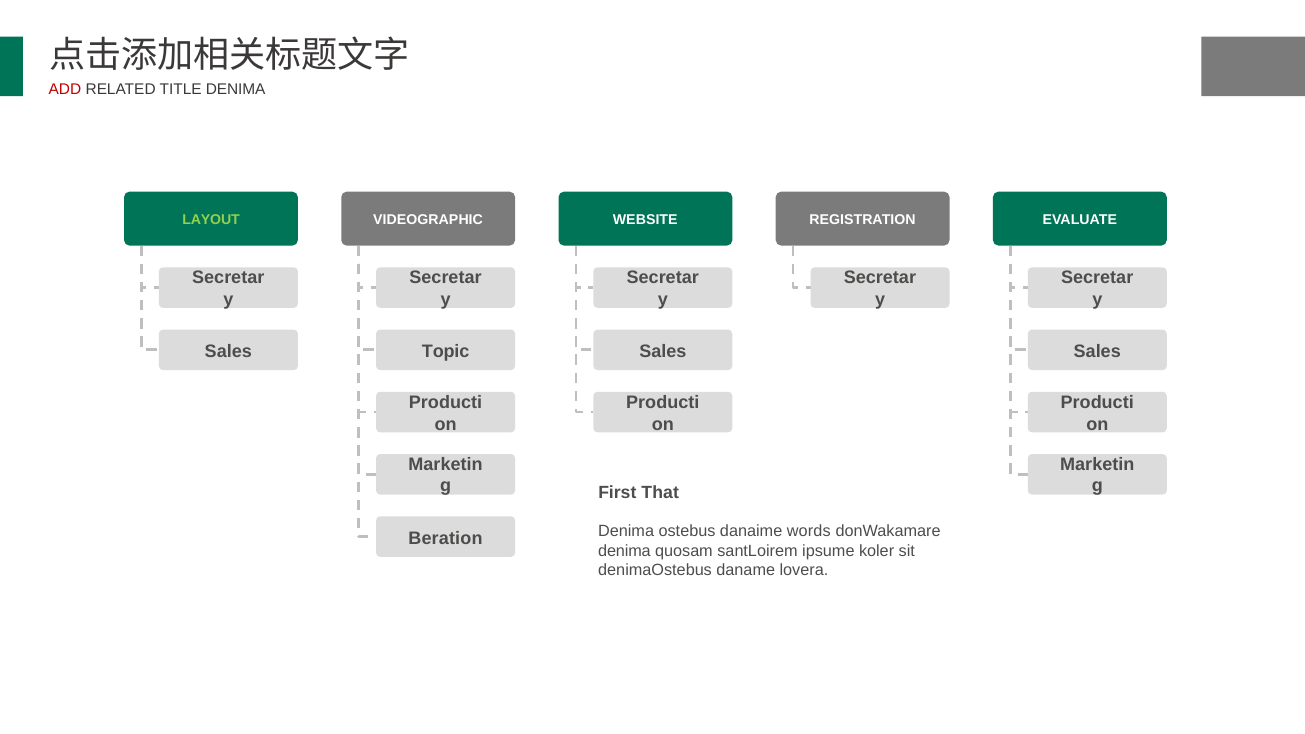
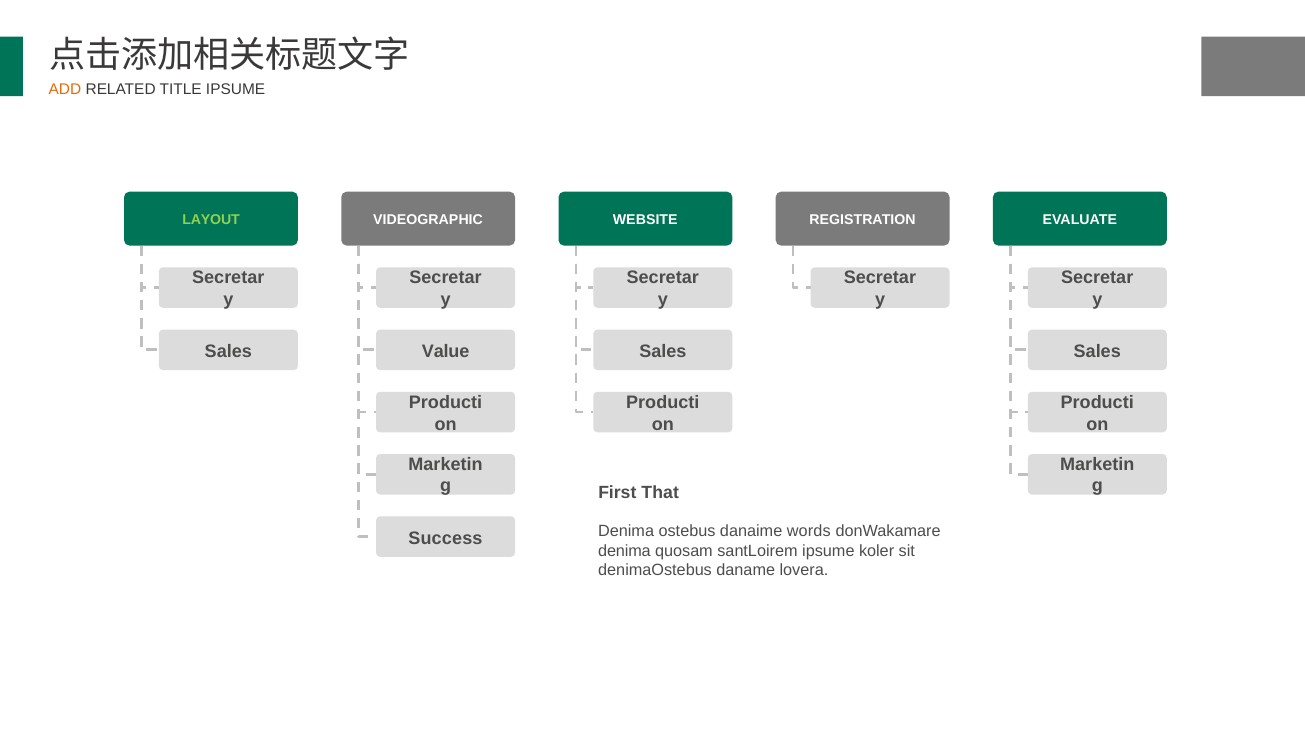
ADD colour: red -> orange (65, 89)
TITLE DENIMA: DENIMA -> IPSUME (236, 89)
Topic: Topic -> Value (446, 352)
Beration: Beration -> Success (445, 539)
